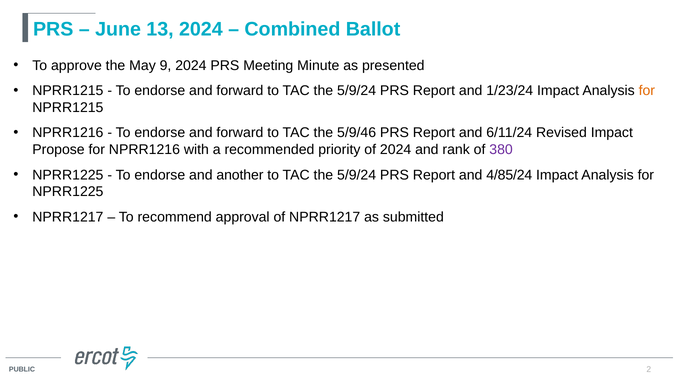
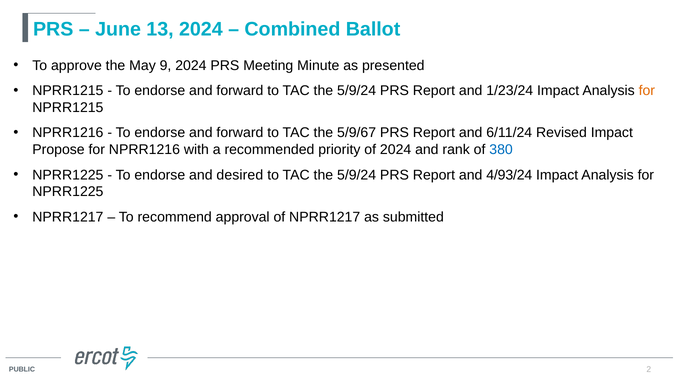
5/9/46: 5/9/46 -> 5/9/67 (357, 133)
380 colour: purple -> blue (501, 150)
another: another -> desired (240, 175)
4/85/24: 4/85/24 -> 4/93/24 (509, 175)
